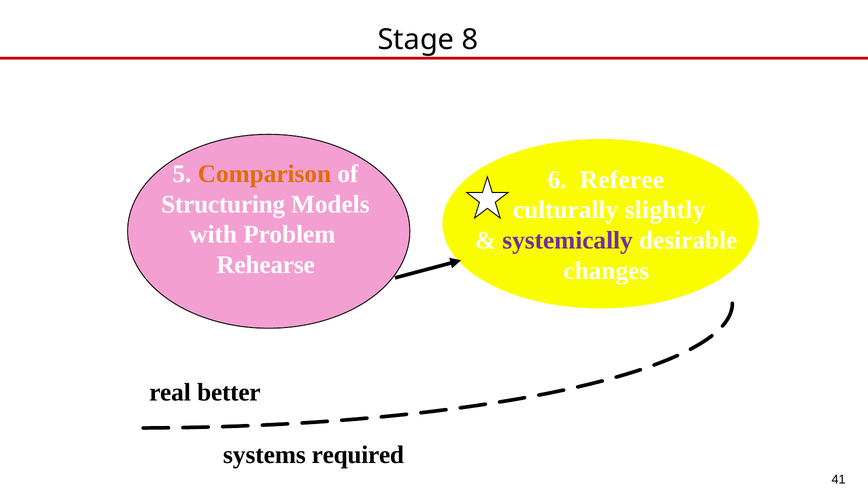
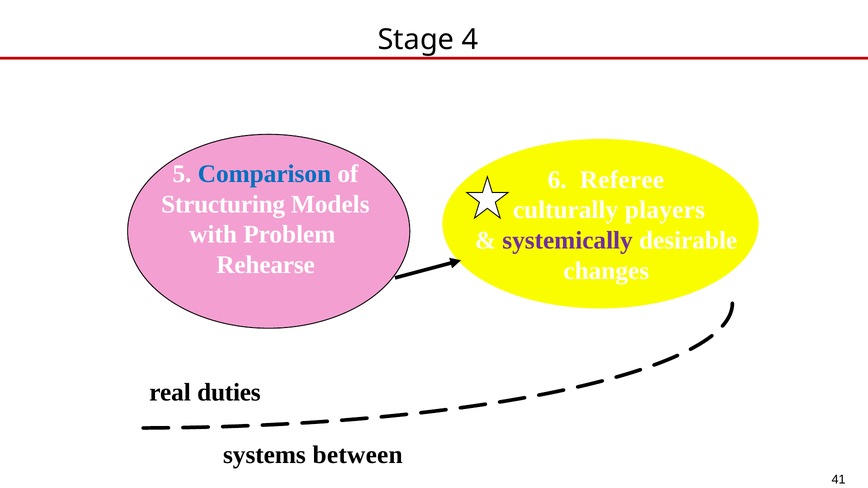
8: 8 -> 4 (470, 40)
Comparison colour: orange -> blue (264, 174)
slightly: slightly -> players (665, 210)
better: better -> duties (229, 392)
required: required -> between (358, 455)
